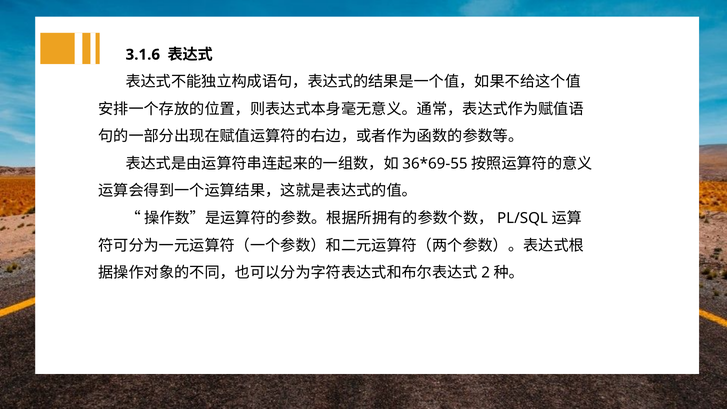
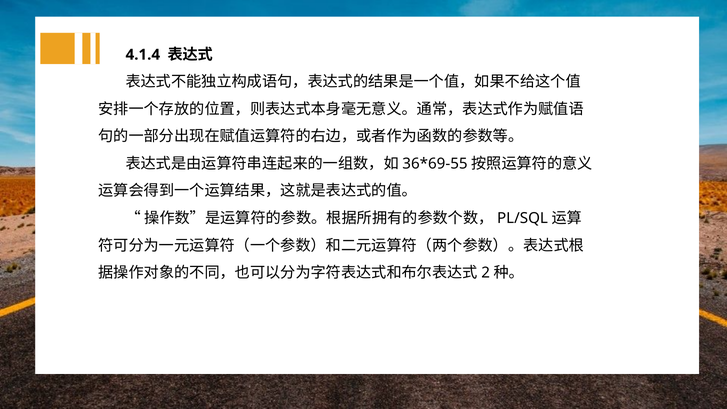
3.1.6: 3.1.6 -> 4.1.4 (143, 55)
